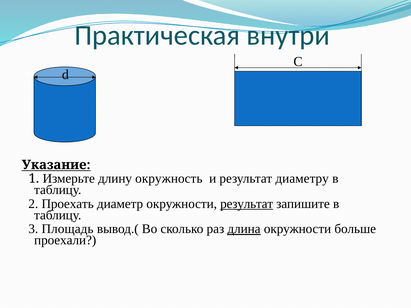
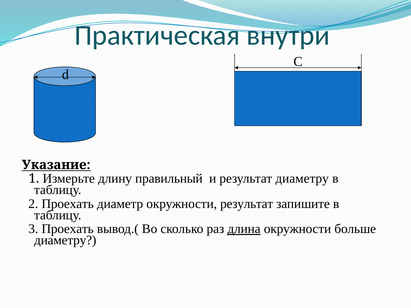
окружность: окружность -> правильный (169, 179)
результат underline: present -> none (247, 204)
3 Площадь: Площадь -> Проехать (68, 229)
проехали: проехали -> диаметру (65, 240)
